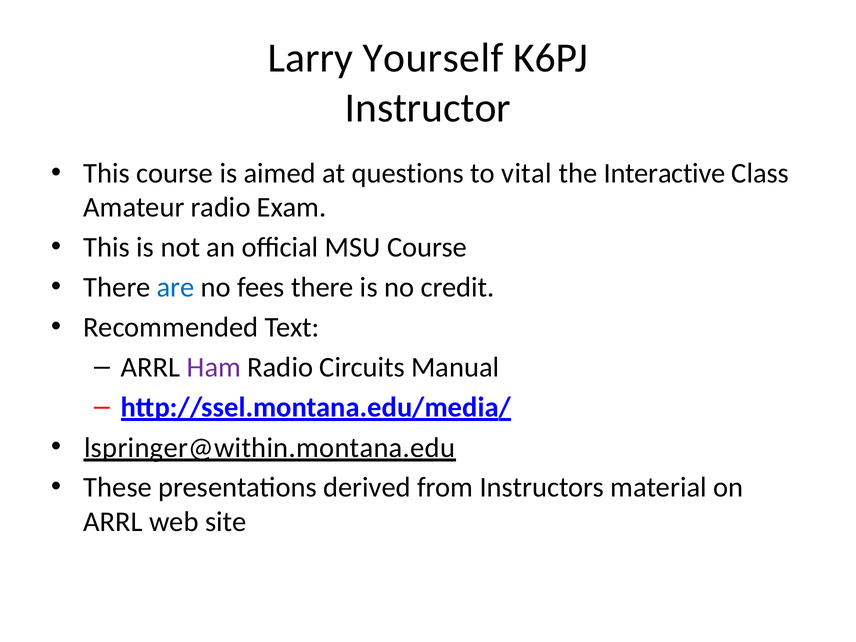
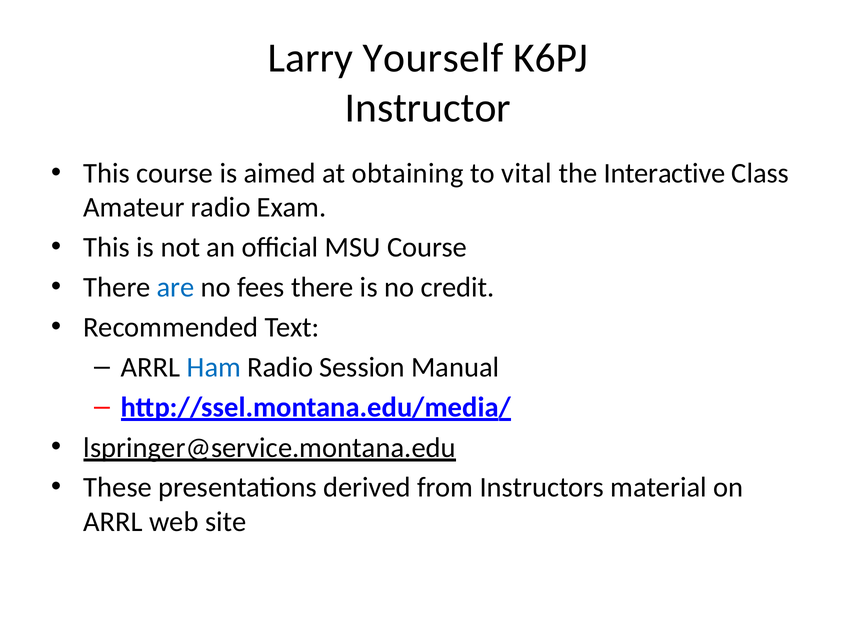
questions: questions -> obtaining (408, 173)
Ham colour: purple -> blue (214, 367)
Circuits: Circuits -> Session (362, 367)
lspringer@within.montana.edu: lspringer@within.montana.edu -> lspringer@service.montana.edu (270, 448)
